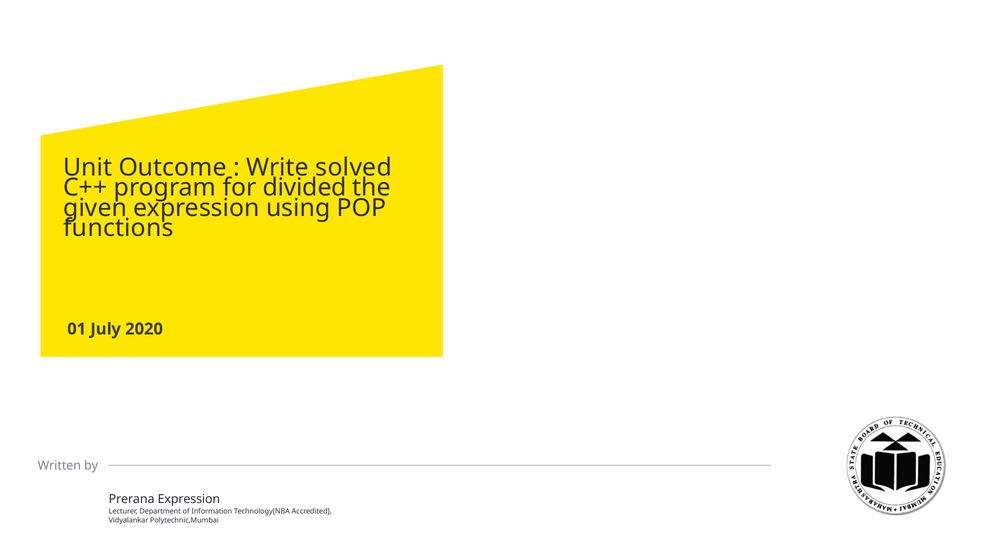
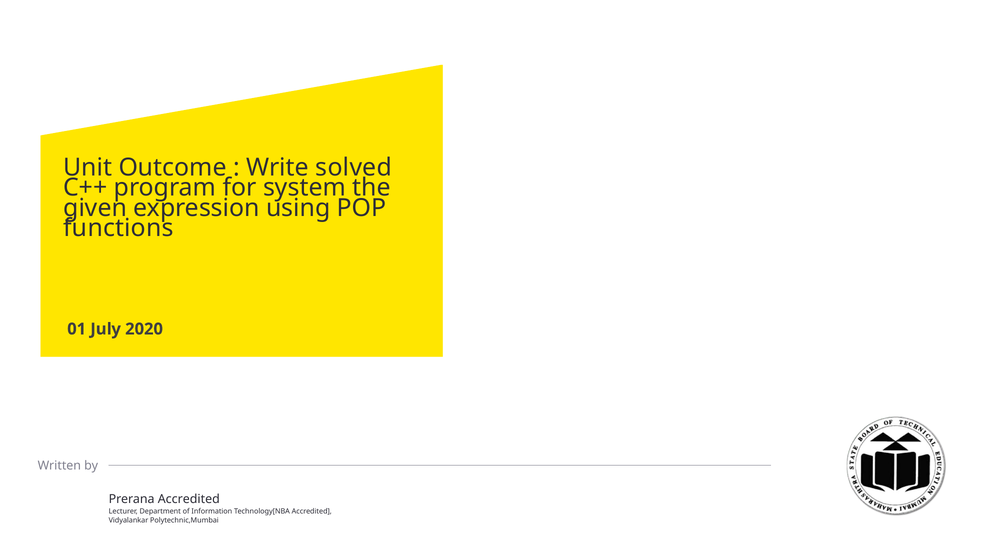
divided: divided -> system (304, 188)
Prerana Expression: Expression -> Accredited (189, 499)
